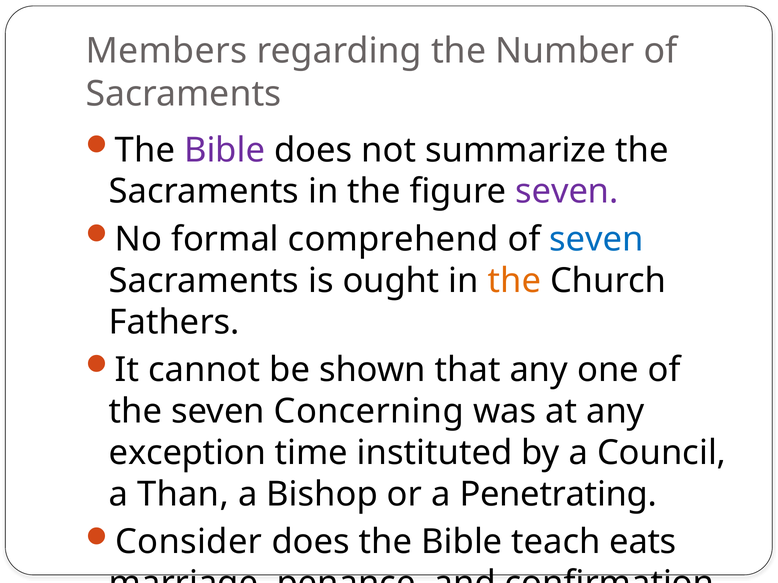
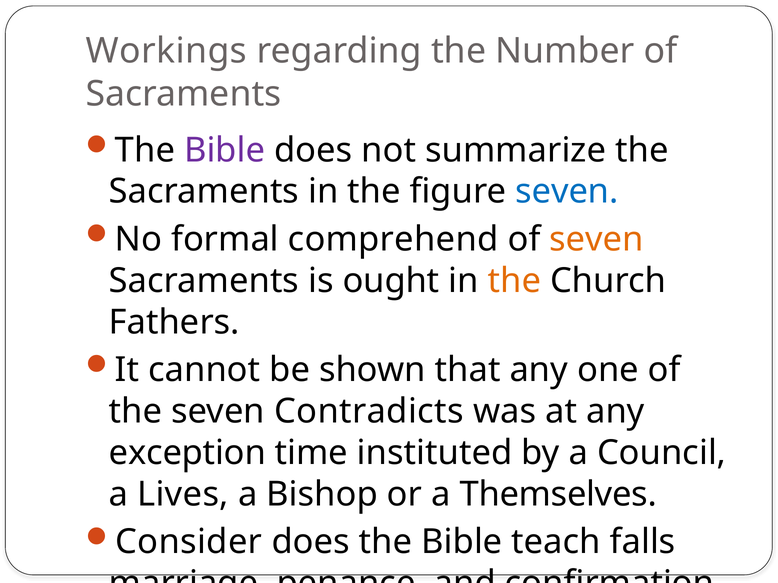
Members: Members -> Workings (166, 51)
seven colour: purple -> blue (567, 192)
seven colour: blue -> orange (596, 239)
Concerning: Concerning -> Contradicts (369, 412)
Than: Than -> Lives (183, 495)
Penetrating: Penetrating -> Themselves (558, 495)
eats: eats -> falls (643, 542)
